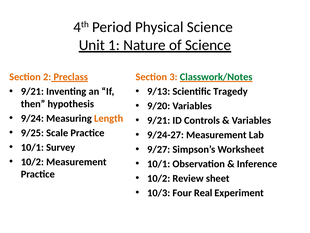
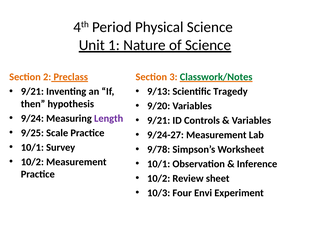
Length colour: orange -> purple (109, 118)
9/27: 9/27 -> 9/78 (159, 149)
Real: Real -> Envi (203, 192)
